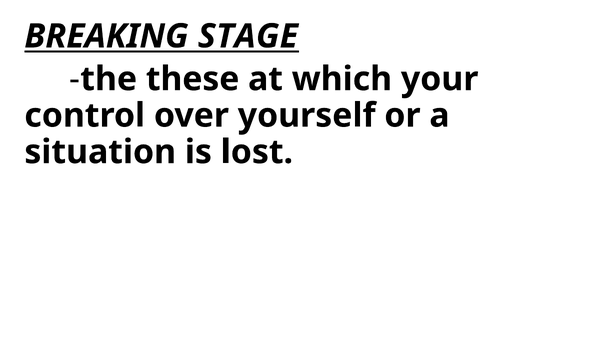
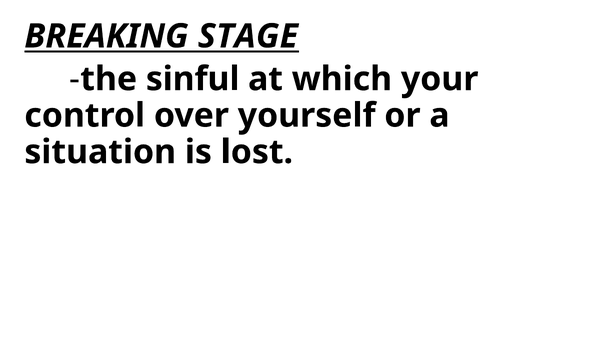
these: these -> sinful (193, 79)
